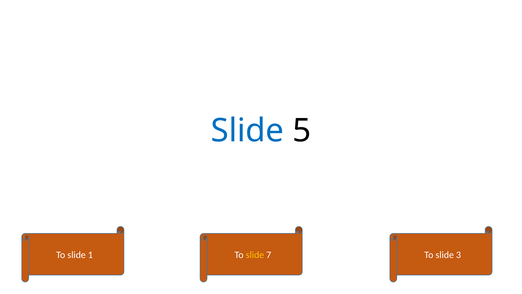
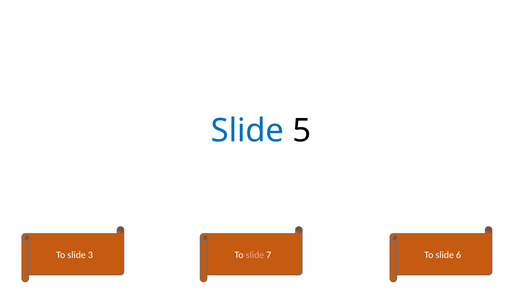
1: 1 -> 3 (90, 255)
slide colour: yellow -> pink (255, 255)
3: 3 -> 6 (459, 255)
